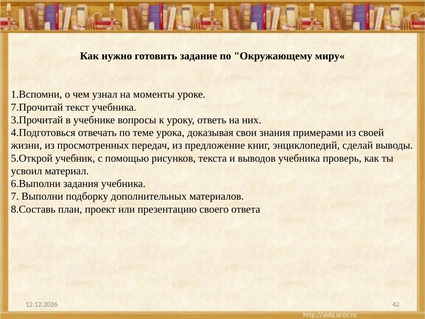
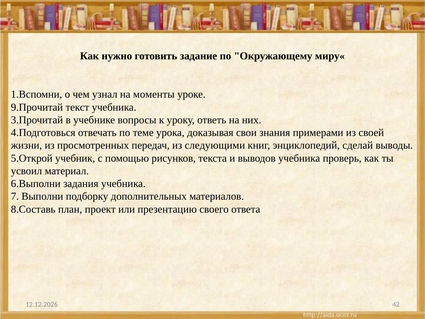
7.Прочитай: 7.Прочитай -> 9.Прочитай (37, 107)
предложение: предложение -> следующими (215, 145)
